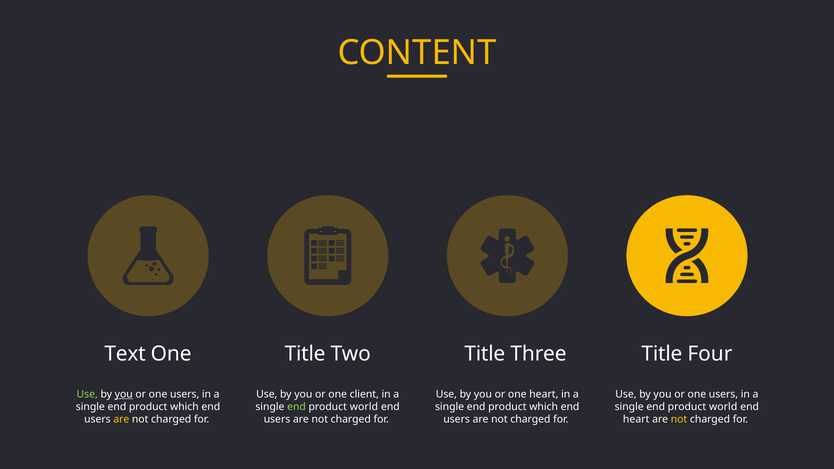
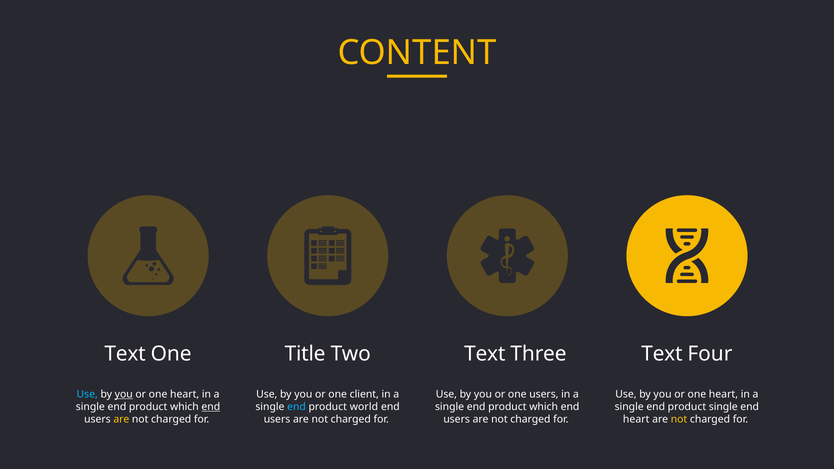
Title: Title -> Text (485, 354)
Title: Title -> Text (662, 354)
Use colour: light green -> light blue (87, 394)
users: users -> heart (185, 394)
one heart: heart -> users (544, 394)
users: users -> heart (723, 394)
end underline: none -> present (211, 407)
end colour: light green -> light blue (297, 407)
world: world -> single (723, 407)
